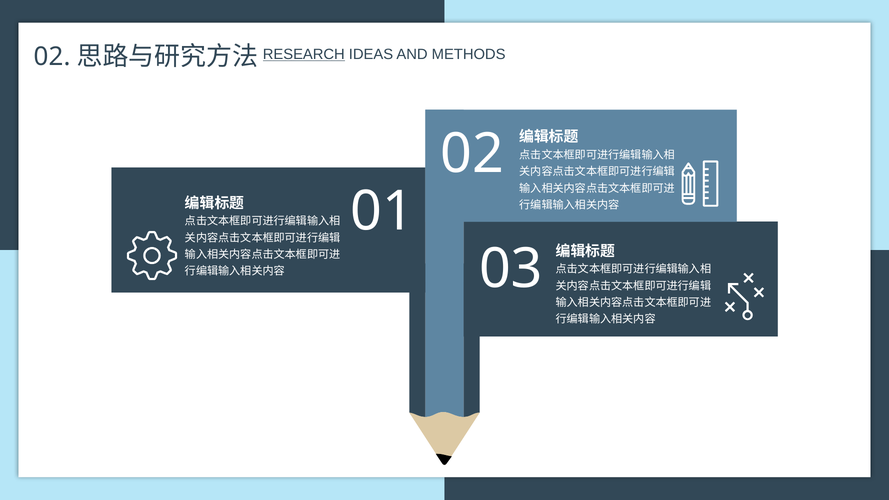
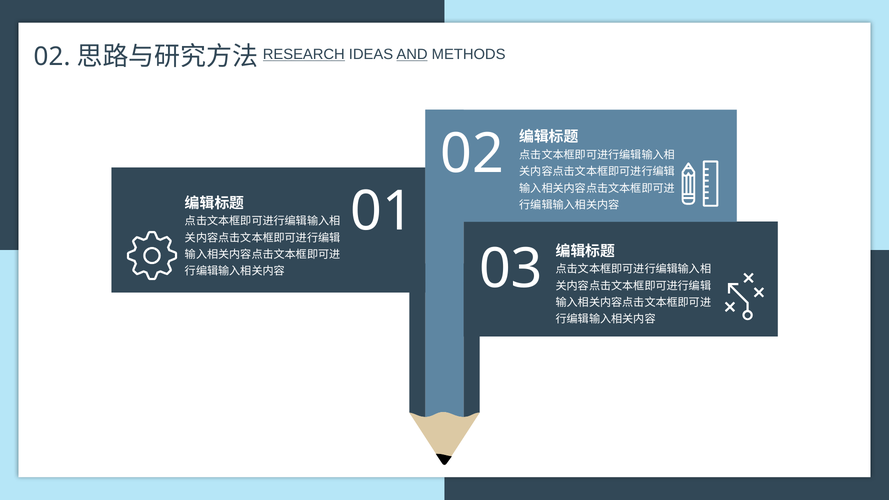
AND underline: none -> present (412, 54)
